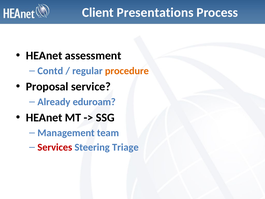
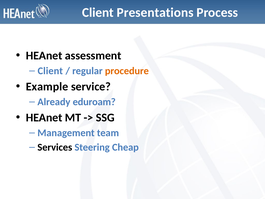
Contd: Contd -> Client (50, 71)
Proposal: Proposal -> Example (47, 87)
Services colour: red -> black (55, 147)
Triage: Triage -> Cheap (125, 147)
